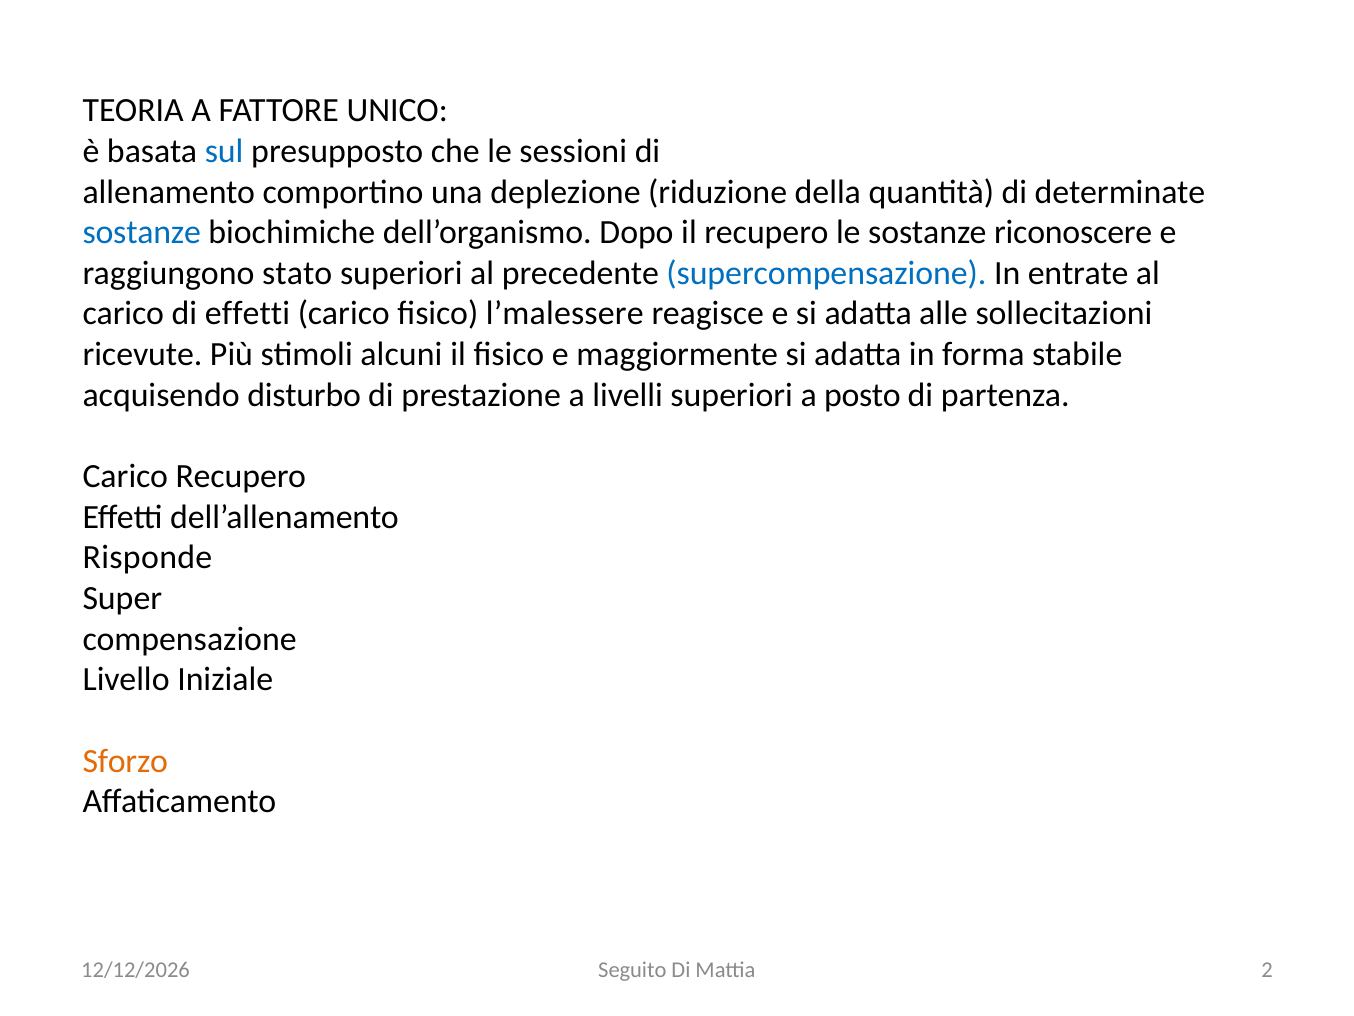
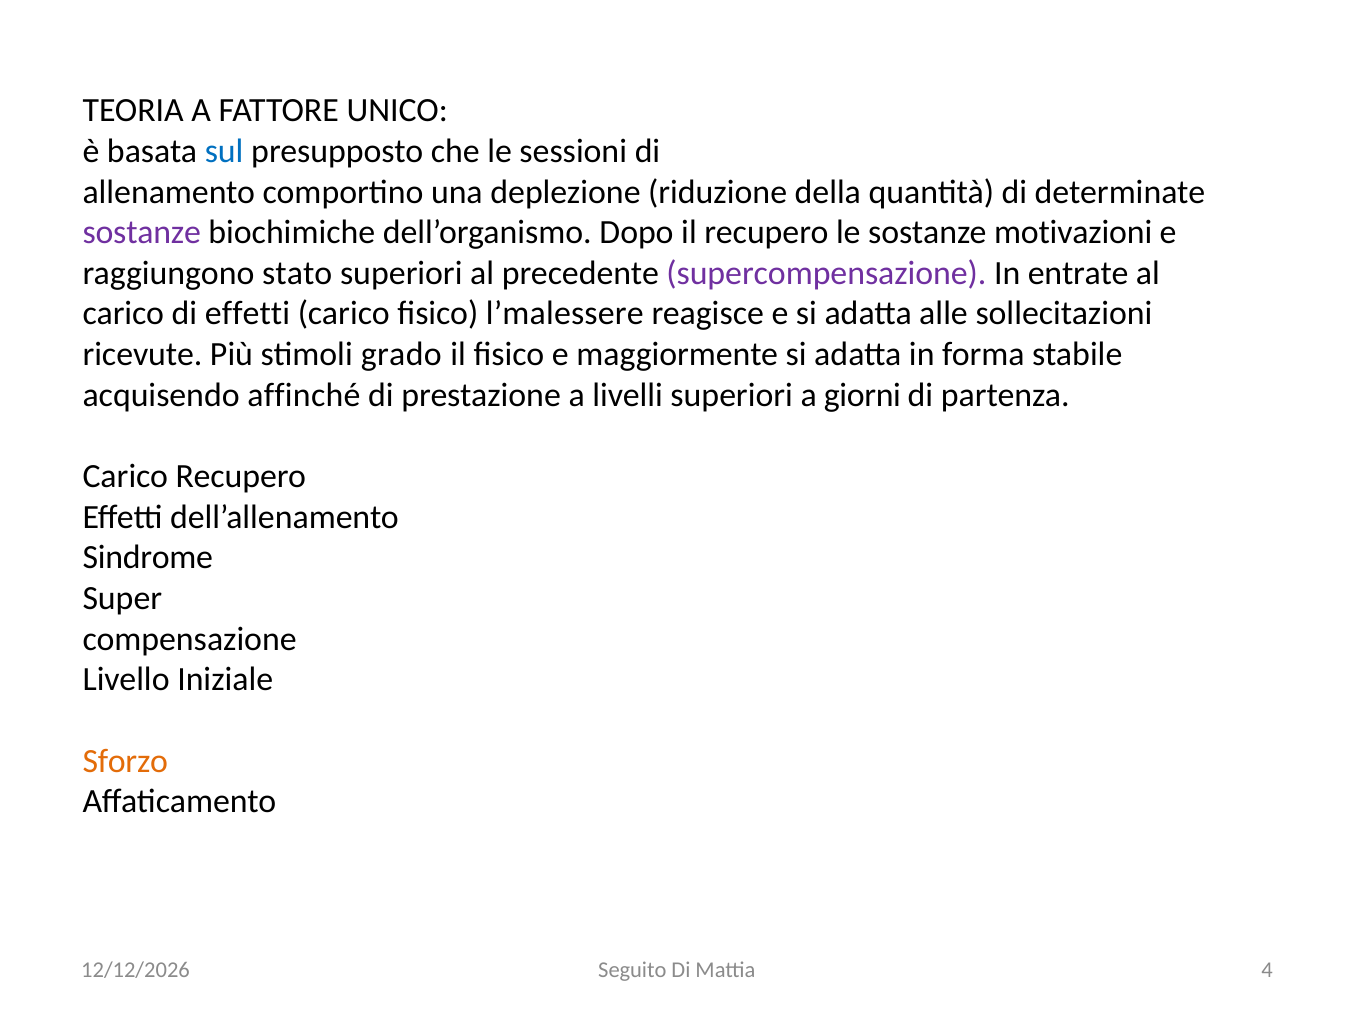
sostanze colour: blue -> purple (142, 232)
riconoscere: riconoscere -> motivazioni (1073, 232)
supercompensazione colour: blue -> purple (826, 273)
alcuni: alcuni -> grado (401, 354)
disturbo: disturbo -> affinché (304, 395)
posto: posto -> giorni (862, 395)
Risponde: Risponde -> Sindrome (148, 557)
2: 2 -> 4 (1267, 970)
